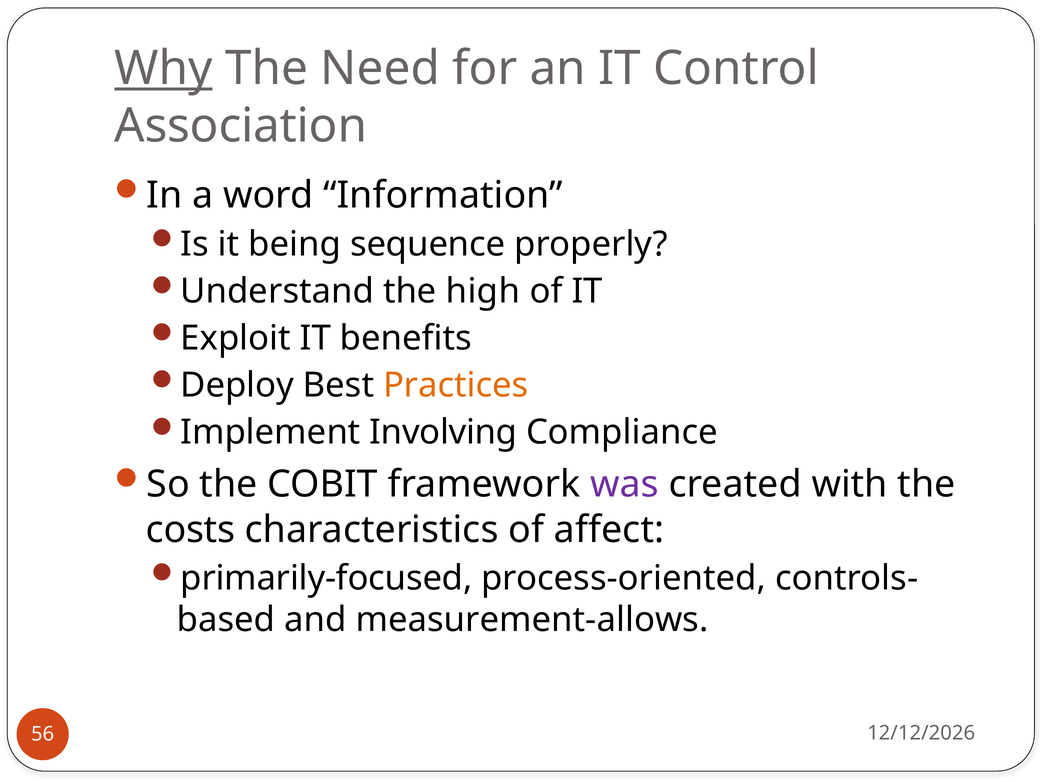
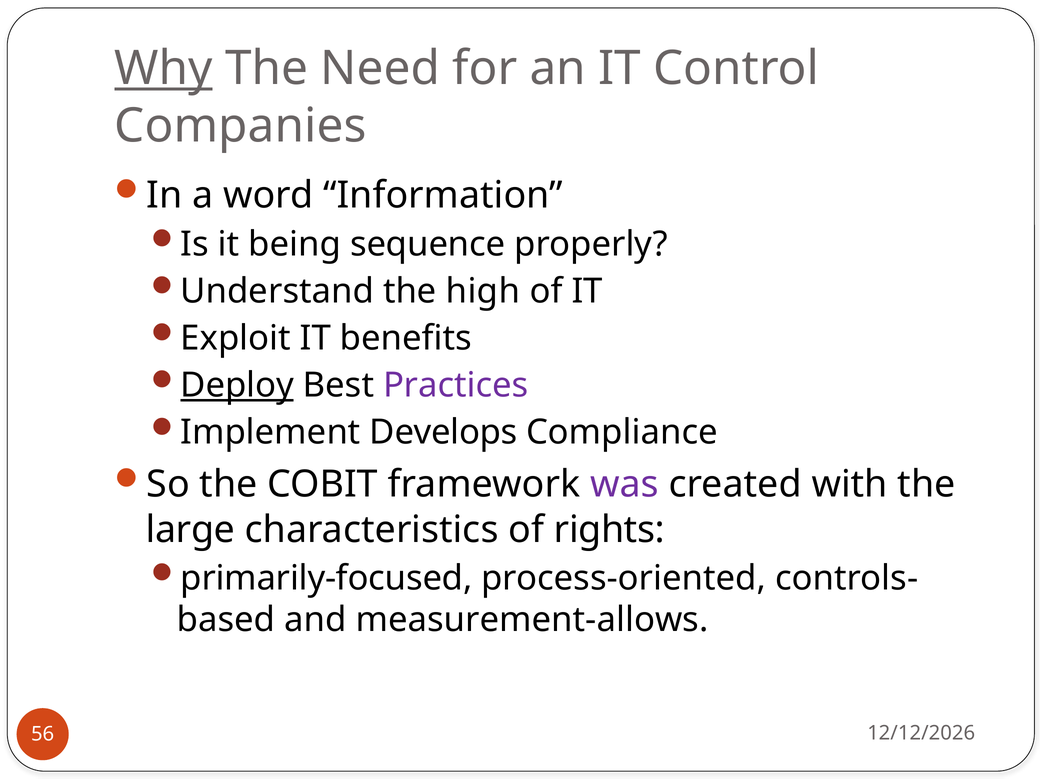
Association: Association -> Companies (241, 126)
Deploy underline: none -> present (237, 385)
Practices colour: orange -> purple (456, 385)
Involving: Involving -> Develops (443, 432)
costs: costs -> large (190, 529)
affect: affect -> rights (609, 529)
